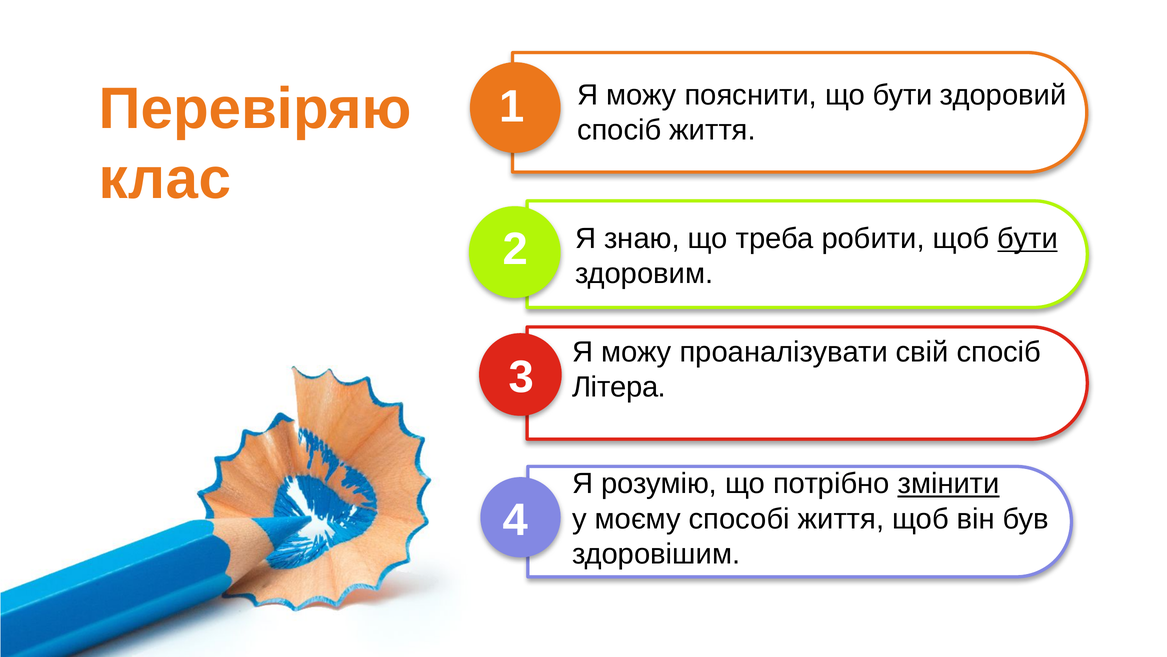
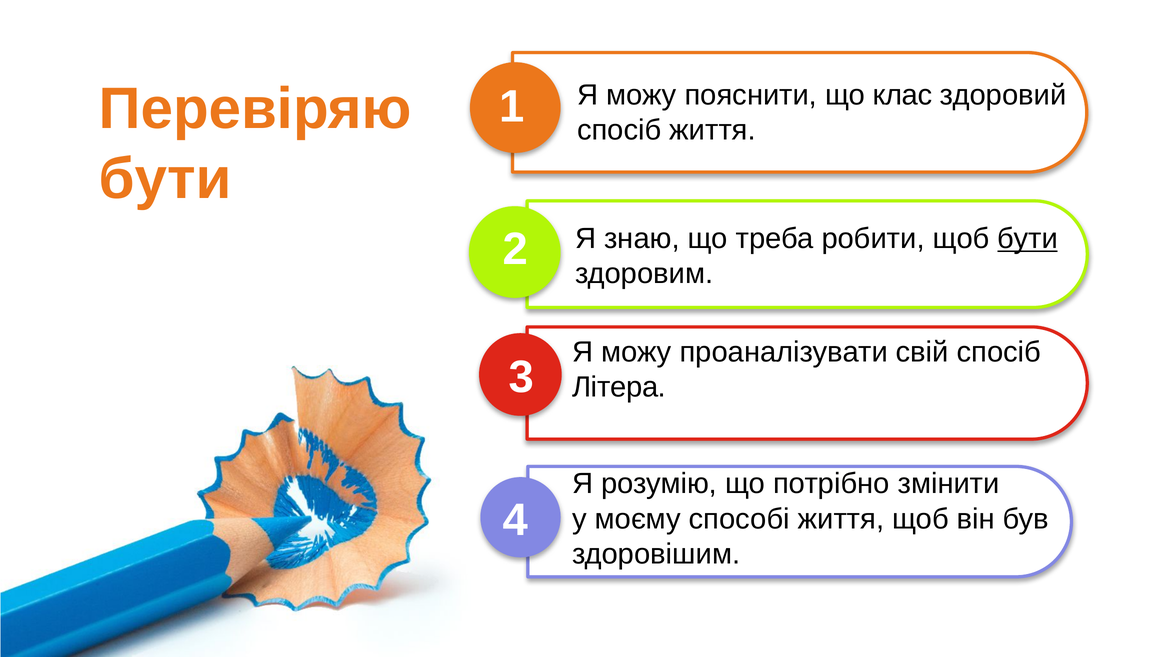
що бути: бути -> клас (903, 95)
клас: клас -> бути (165, 179)
змінити underline: present -> none (949, 483)
